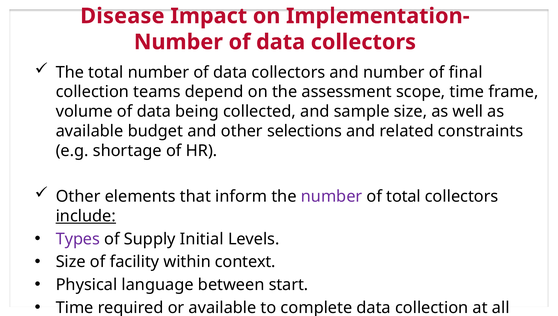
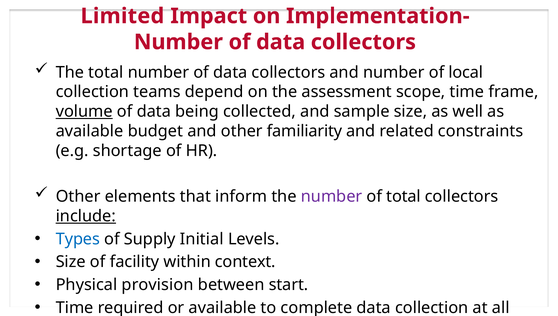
Disease: Disease -> Limited (122, 16)
final: final -> local (466, 72)
volume underline: none -> present (84, 112)
selections: selections -> familiarity (304, 131)
Types colour: purple -> blue (78, 239)
language: language -> provision (158, 285)
